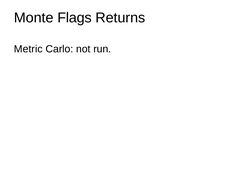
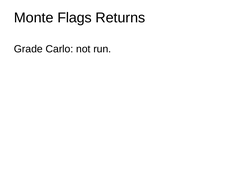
Metric: Metric -> Grade (28, 49)
